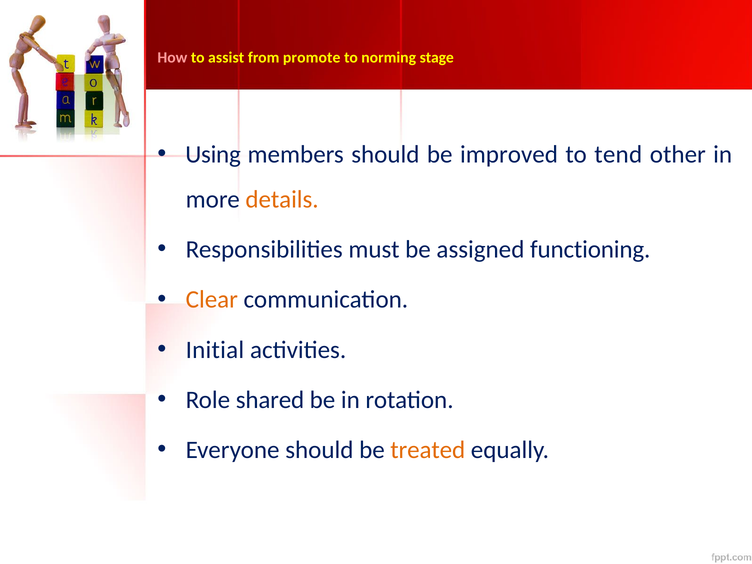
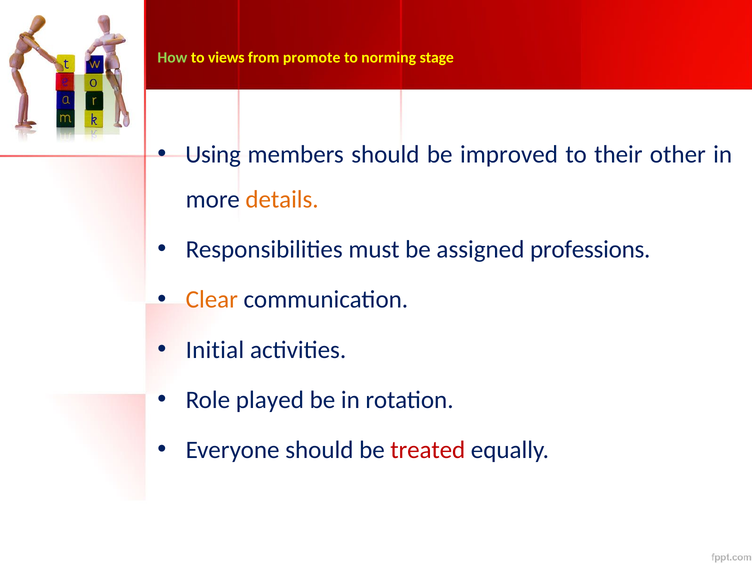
How colour: pink -> light green (172, 58)
assist: assist -> views (226, 58)
tend: tend -> their (618, 154)
functioning: functioning -> professions (590, 250)
shared: shared -> played (270, 400)
treated colour: orange -> red (428, 450)
